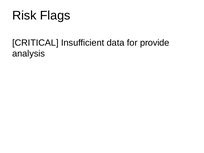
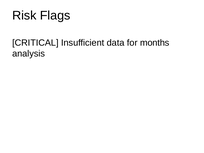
provide: provide -> months (155, 43)
